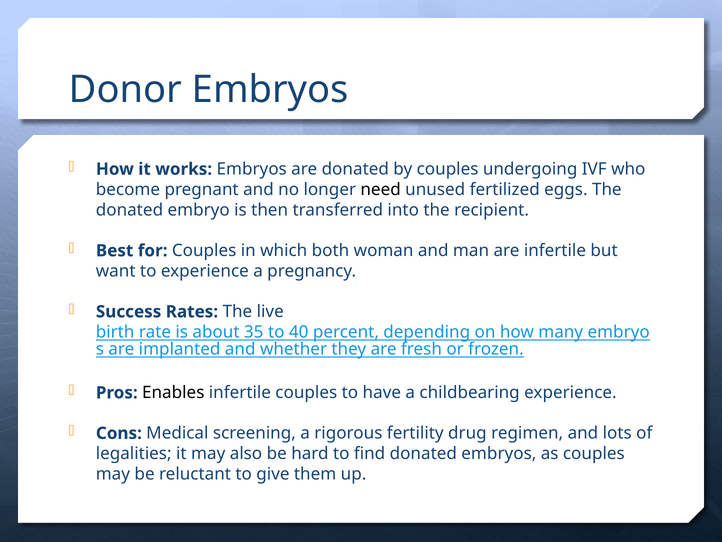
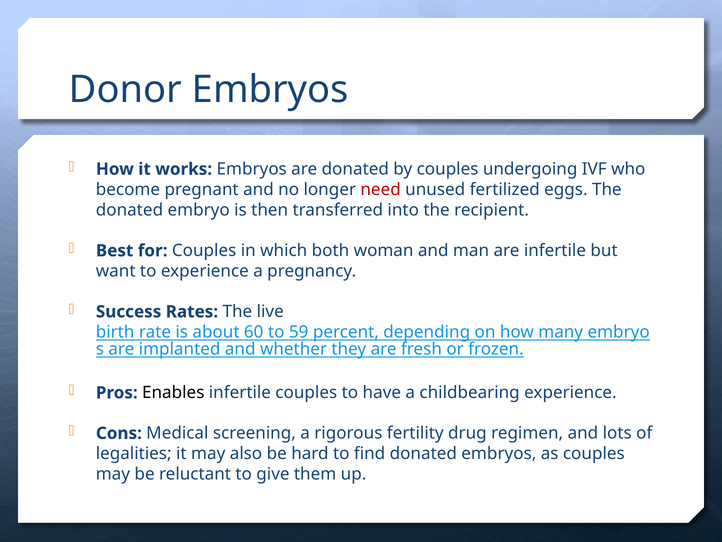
need colour: black -> red (381, 189)
35: 35 -> 60 (254, 332)
40: 40 -> 59 (299, 332)
